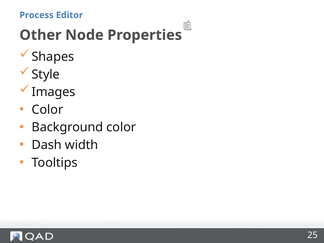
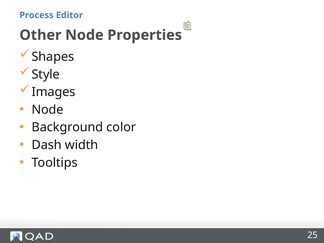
Color: Color -> Node (47, 110)
